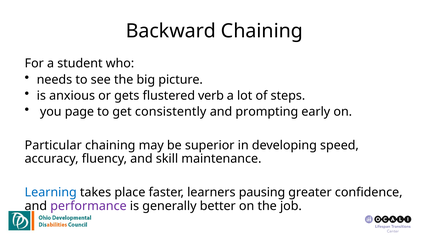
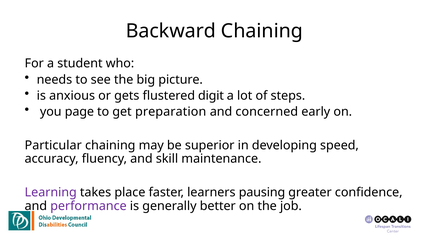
verb: verb -> digit (211, 96)
consistently: consistently -> preparation (171, 112)
prompting: prompting -> concerned (267, 112)
Learning colour: blue -> purple (51, 193)
